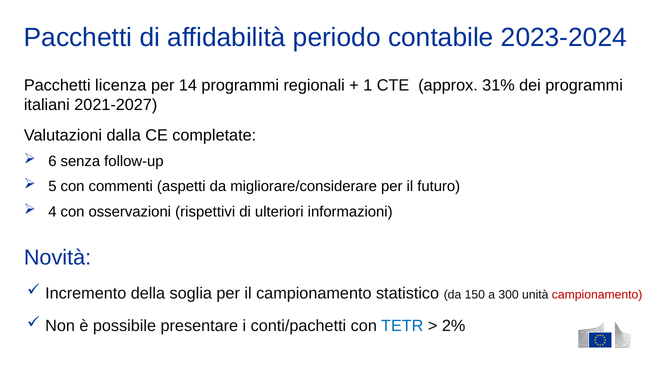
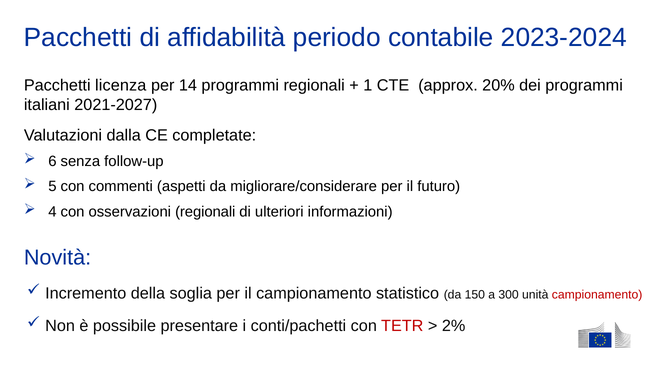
31%: 31% -> 20% (498, 85)
osservazioni rispettivi: rispettivi -> regionali (205, 212)
TETR colour: blue -> red (402, 326)
